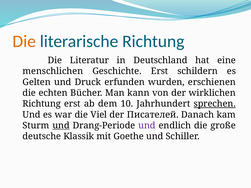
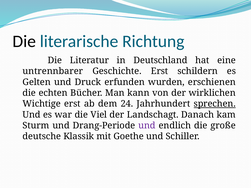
Die colour: orange -> black (24, 41)
menschlichen: menschlichen -> untrennbarer (53, 71)
Richtung: Richtung -> Wichtige (42, 104)
10: 10 -> 24 (127, 104)
Писателей: Писателей -> Landschagt (153, 115)
und underline: present -> none (61, 126)
